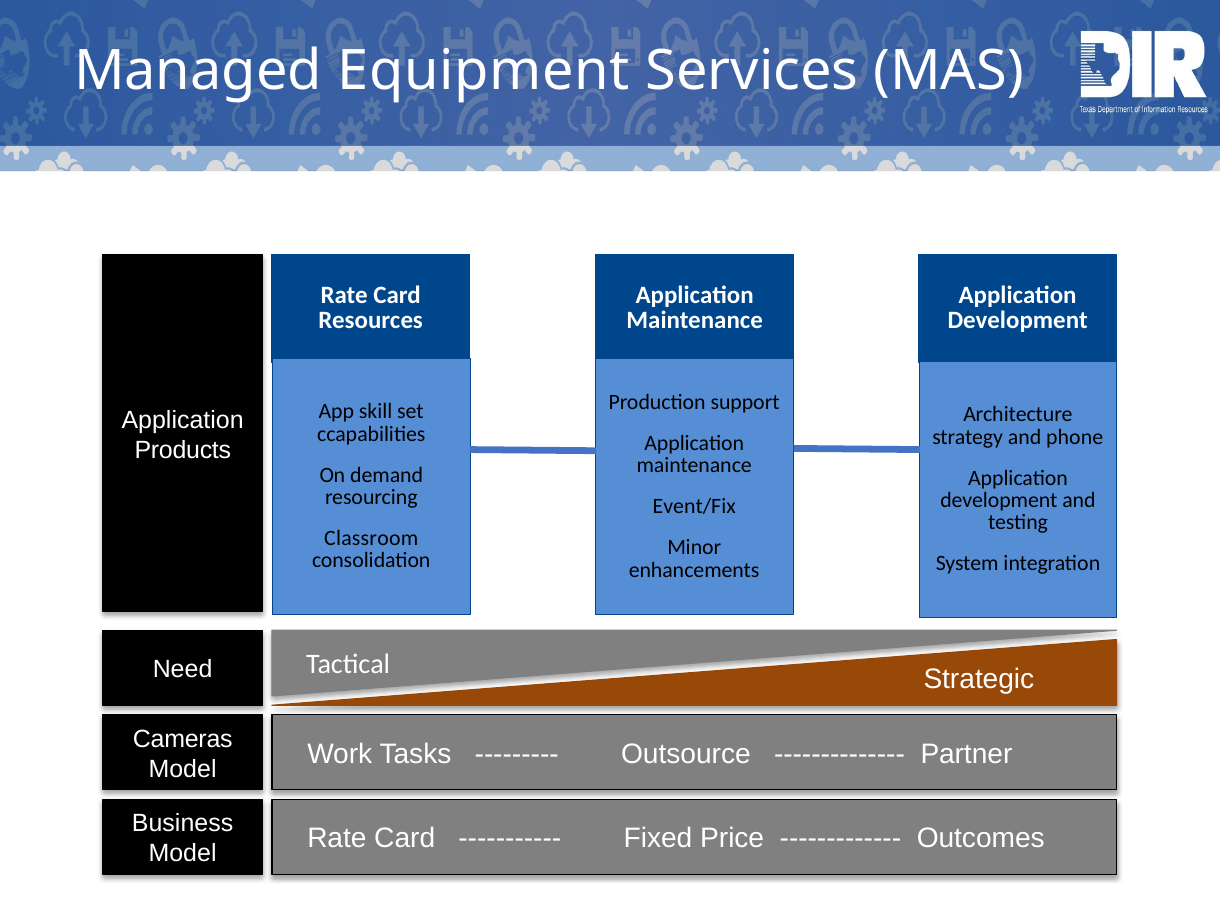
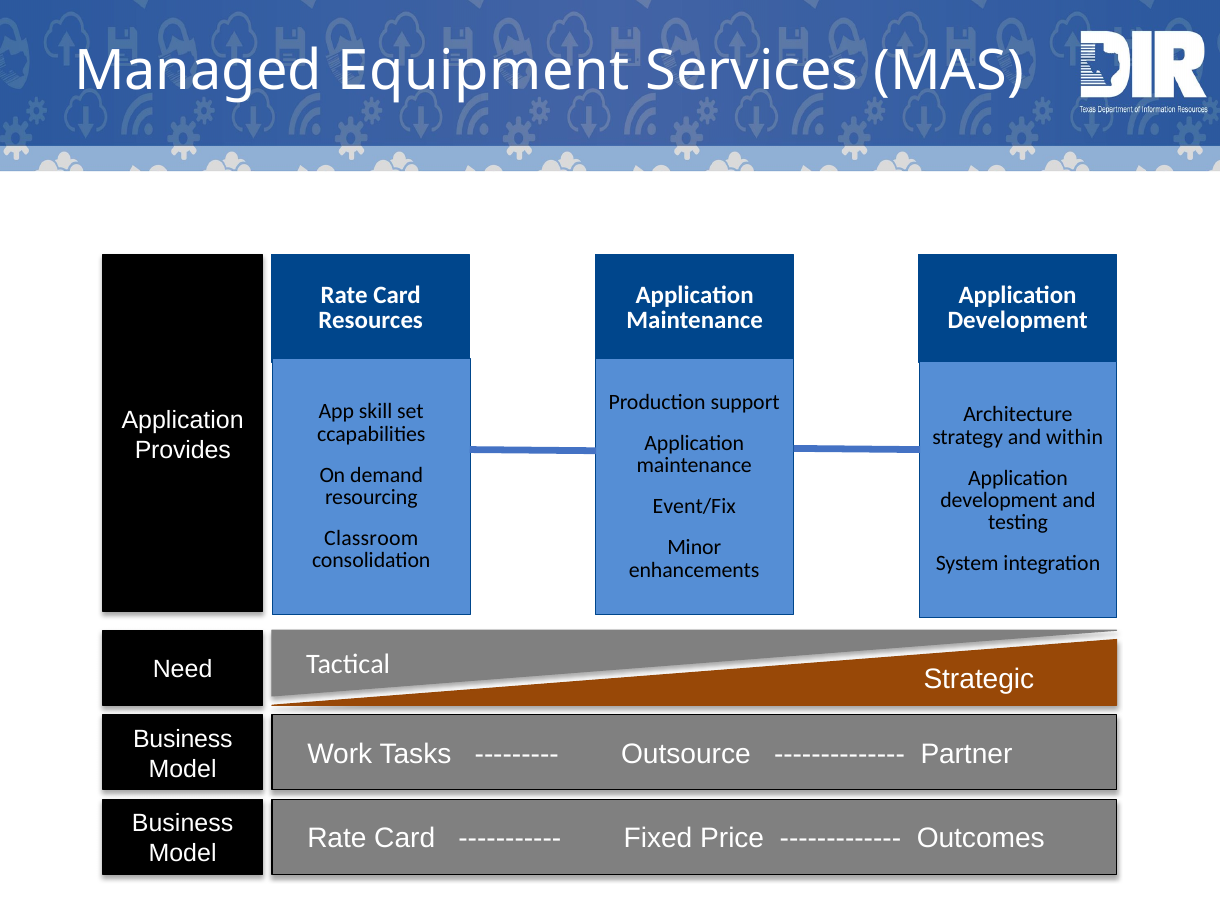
phone: phone -> within (1075, 437)
Products: Products -> Provides (183, 450)
Cameras: Cameras -> Business (183, 739)
